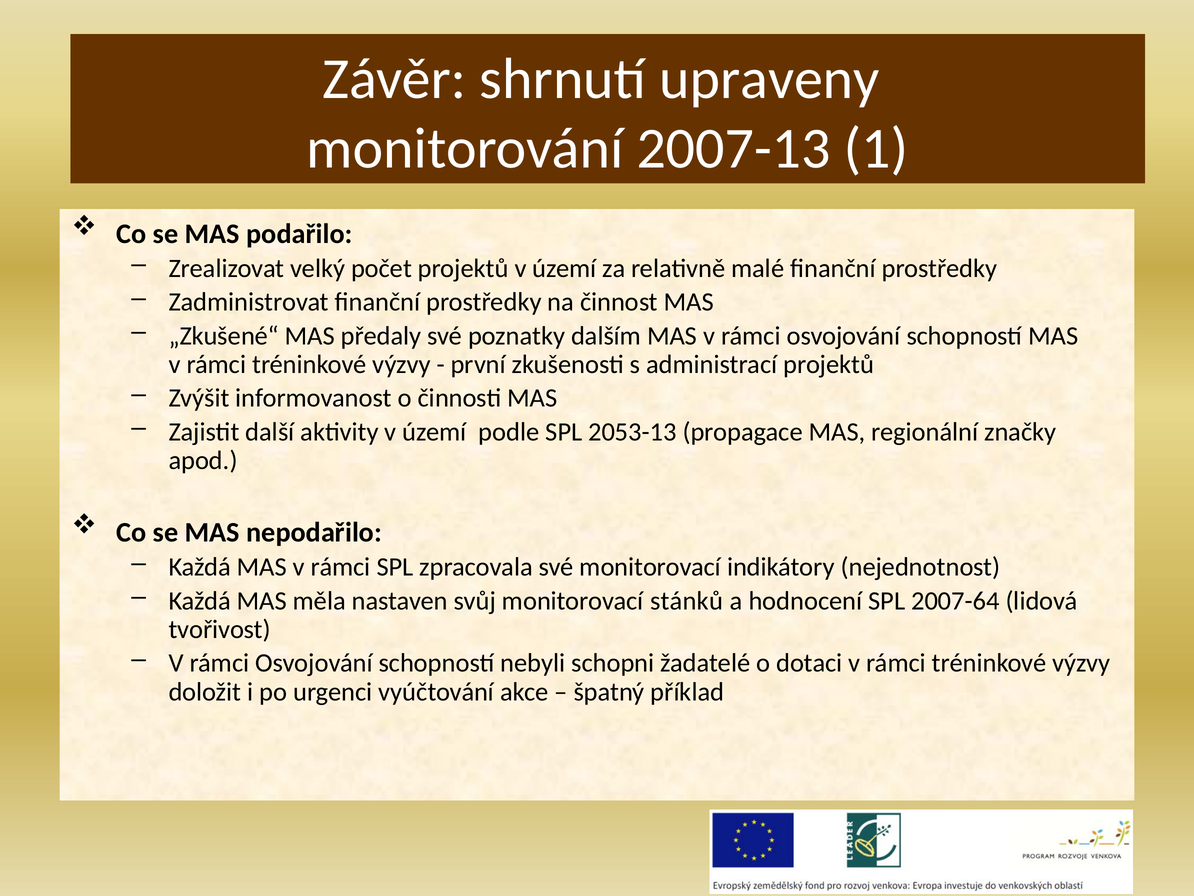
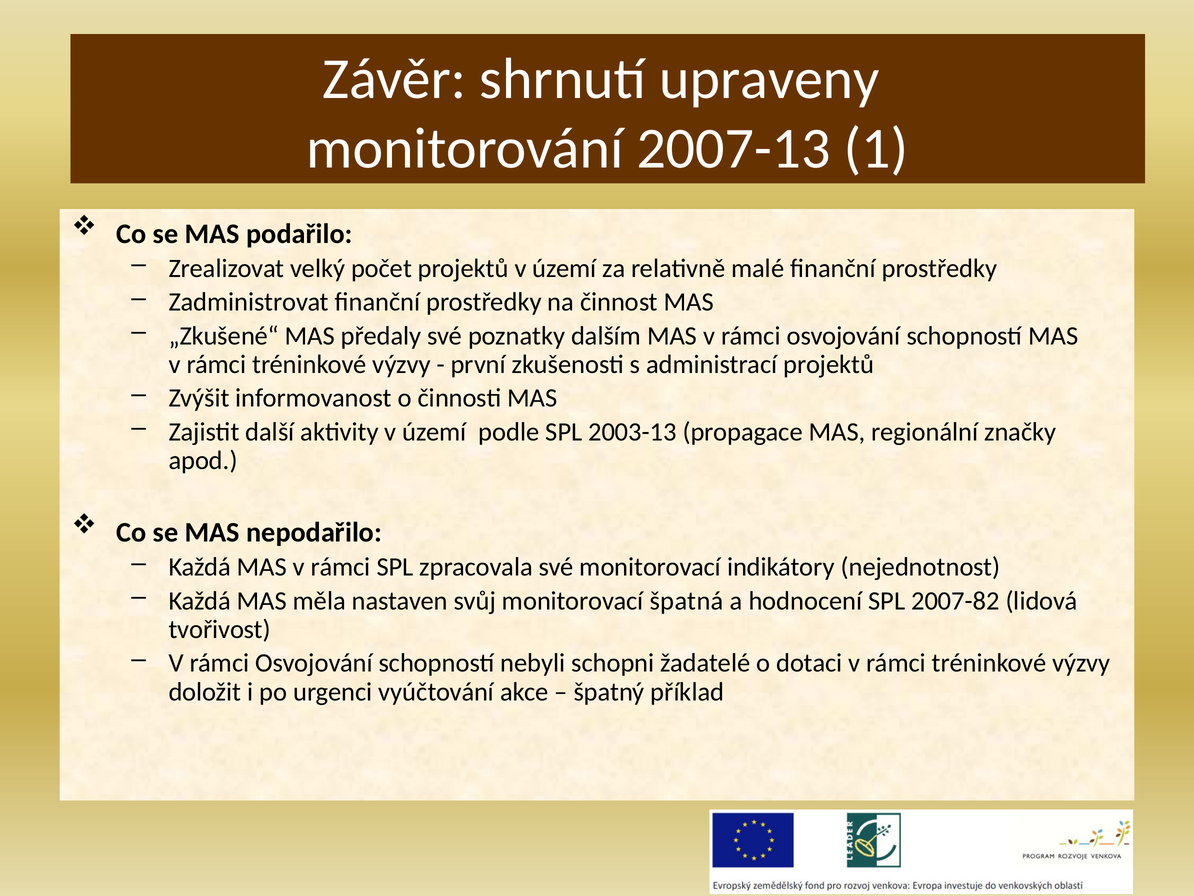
2053-13: 2053-13 -> 2003-13 (632, 432)
stánků: stánků -> špatná (687, 600)
2007-64: 2007-64 -> 2007-82 (955, 600)
